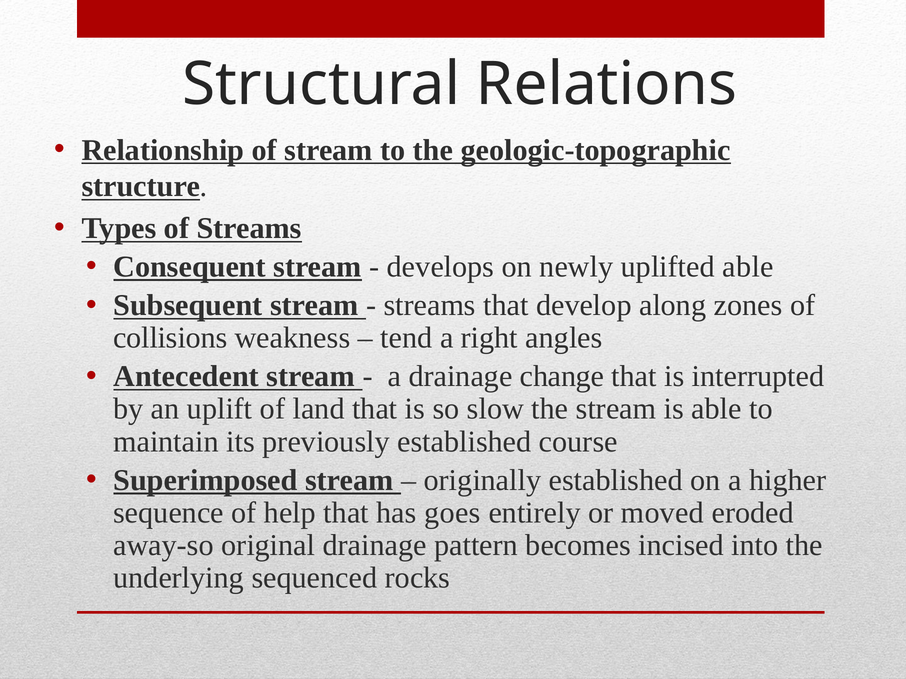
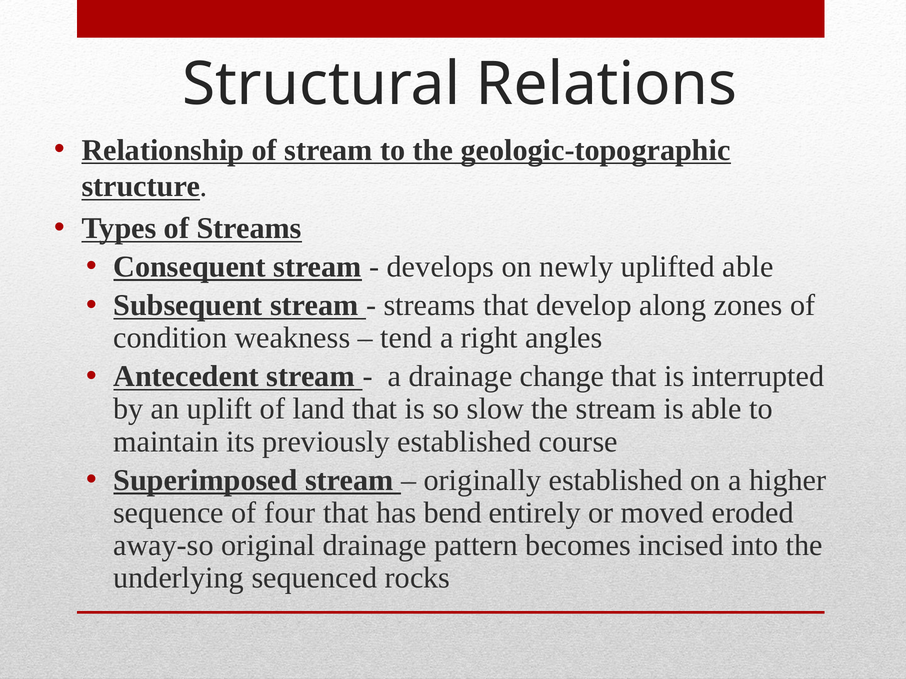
collisions: collisions -> condition (170, 338)
help: help -> four (290, 513)
goes: goes -> bend (453, 513)
